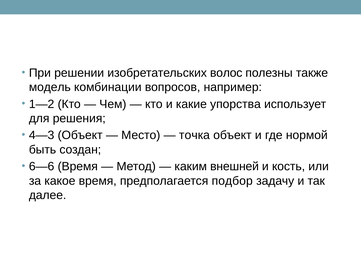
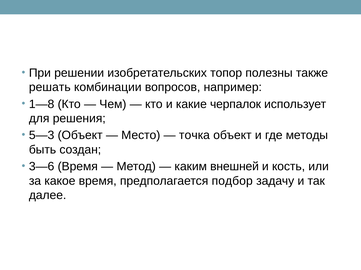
волос: волос -> топор (226, 73)
модель: модель -> решать (50, 87)
1—2: 1—2 -> 1—8 (42, 104)
упорства: упорства -> черпалок (236, 104)
4—3: 4—3 -> 5—3 (42, 136)
нормой: нормой -> методы (307, 136)
6—6: 6—6 -> 3—6 (42, 167)
